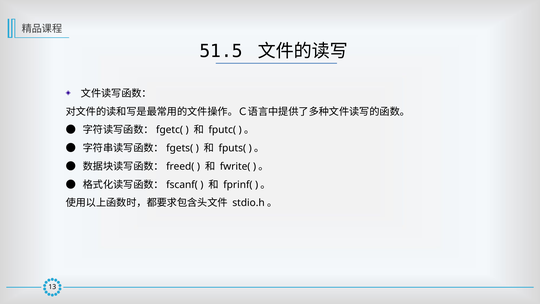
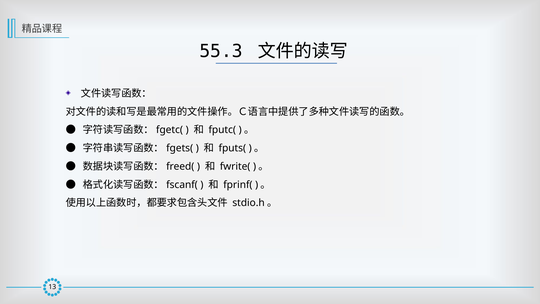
51.5: 51.5 -> 55.3 (221, 51)
